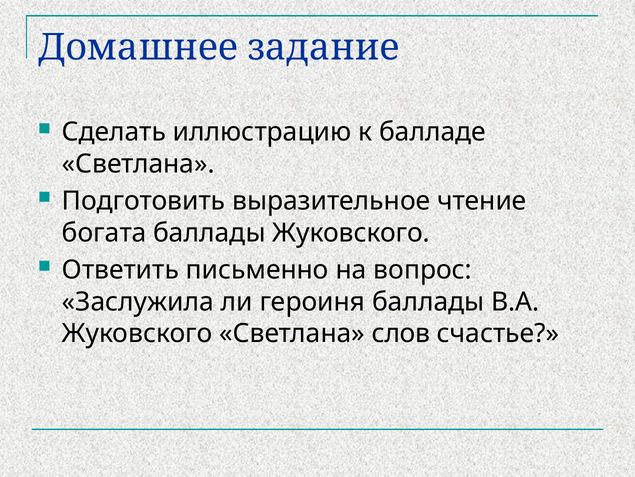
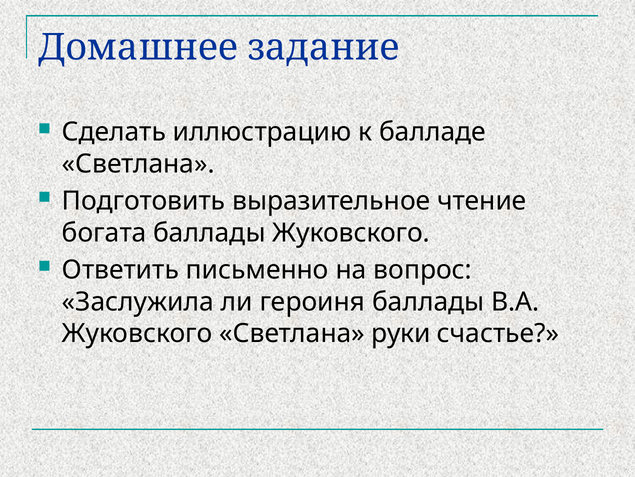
слов: слов -> руки (401, 333)
